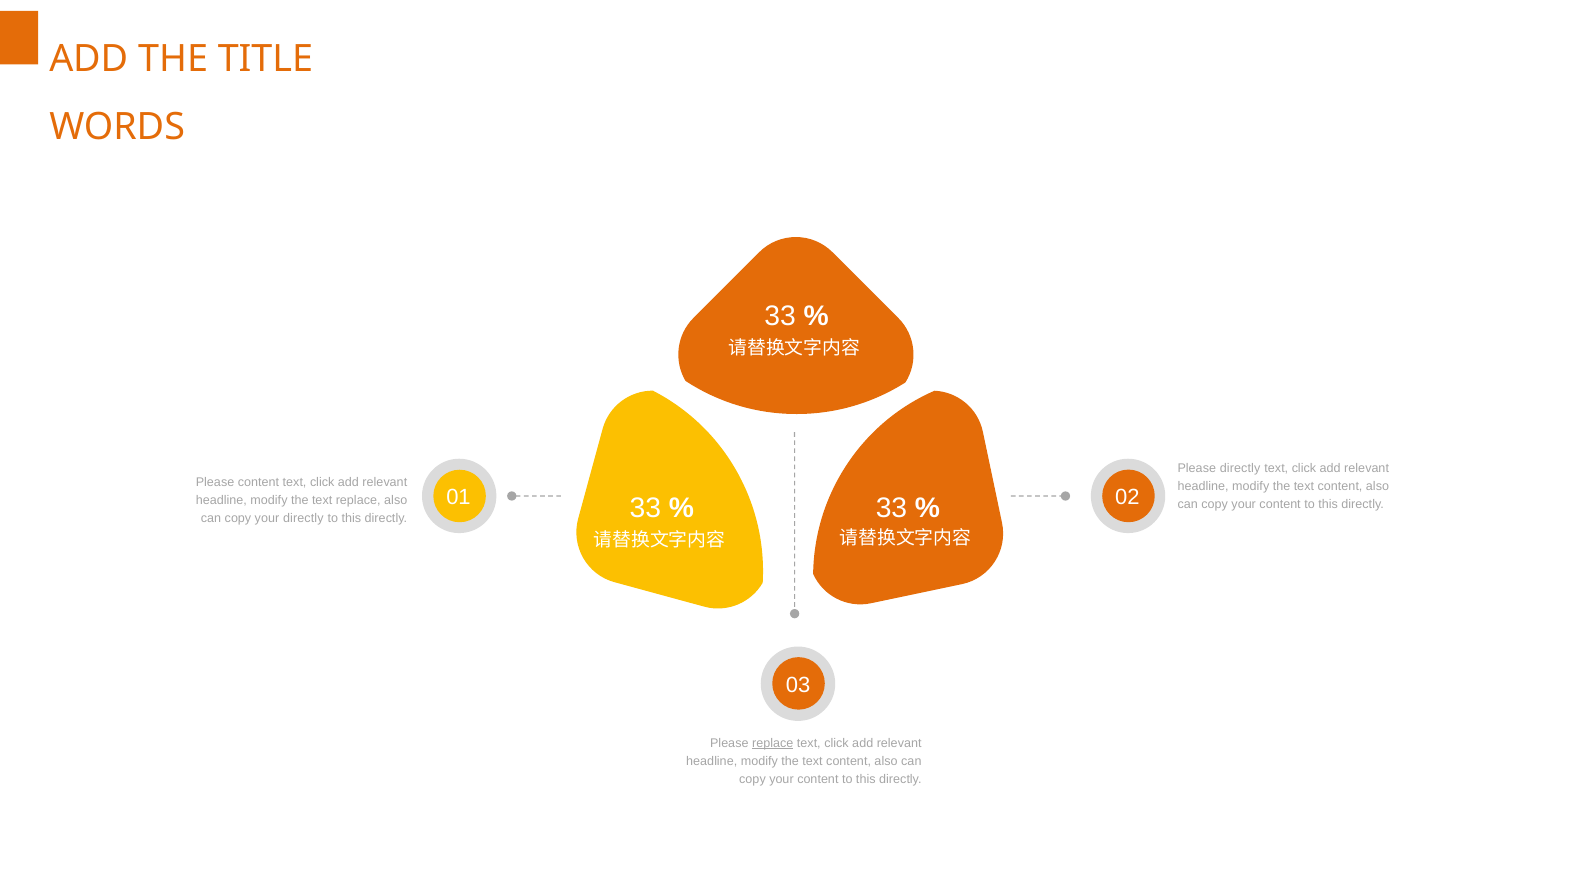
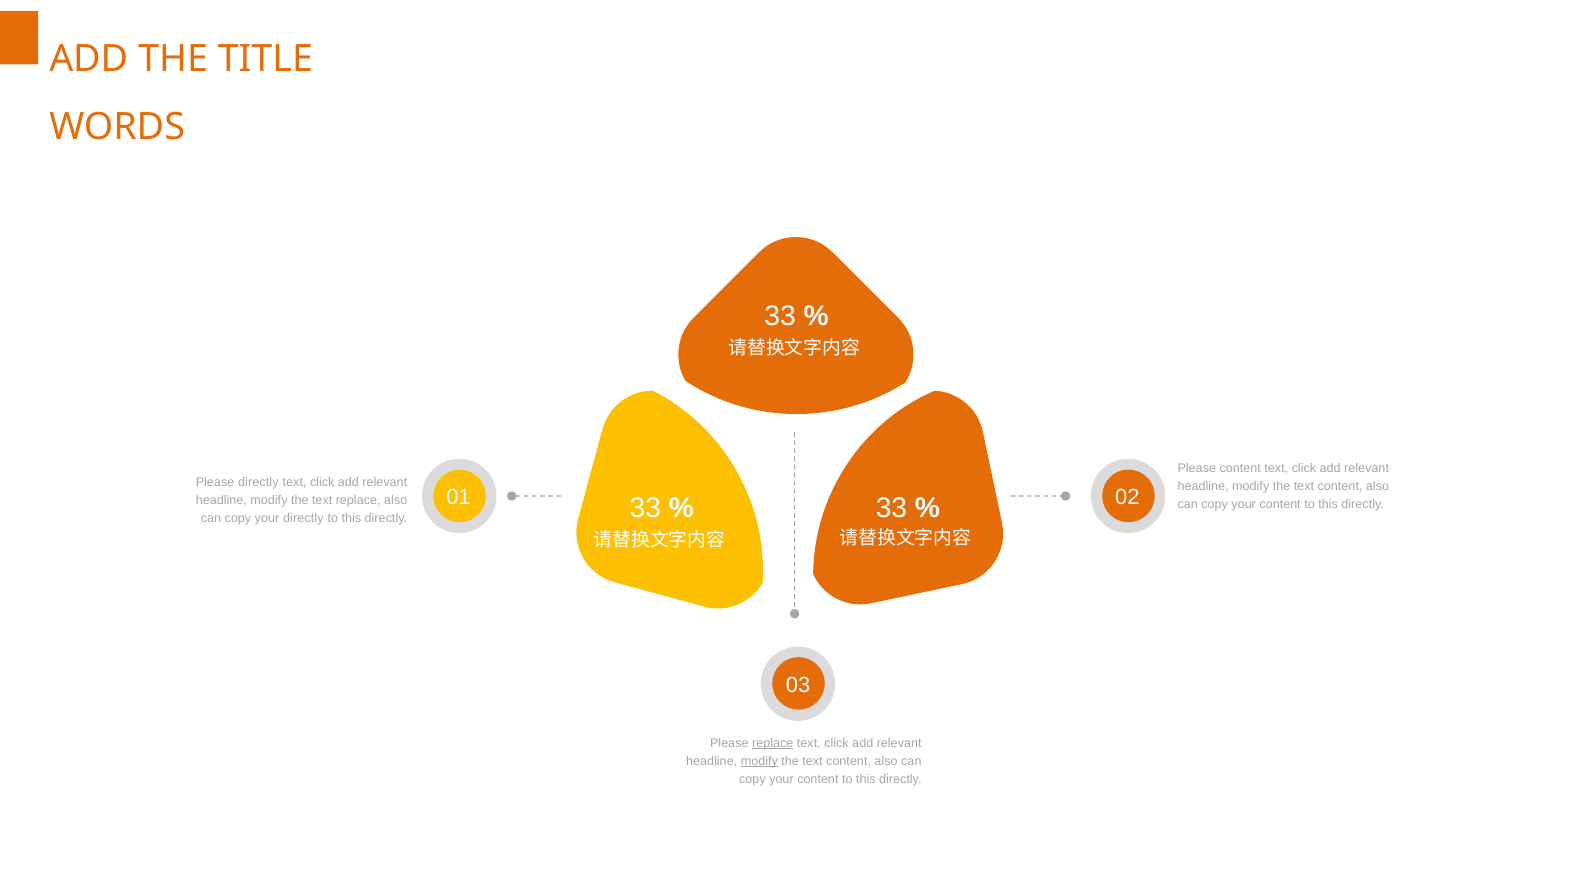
Please directly: directly -> content (1240, 468)
Please content: content -> directly (258, 482)
modify underline: none -> present (759, 761)
